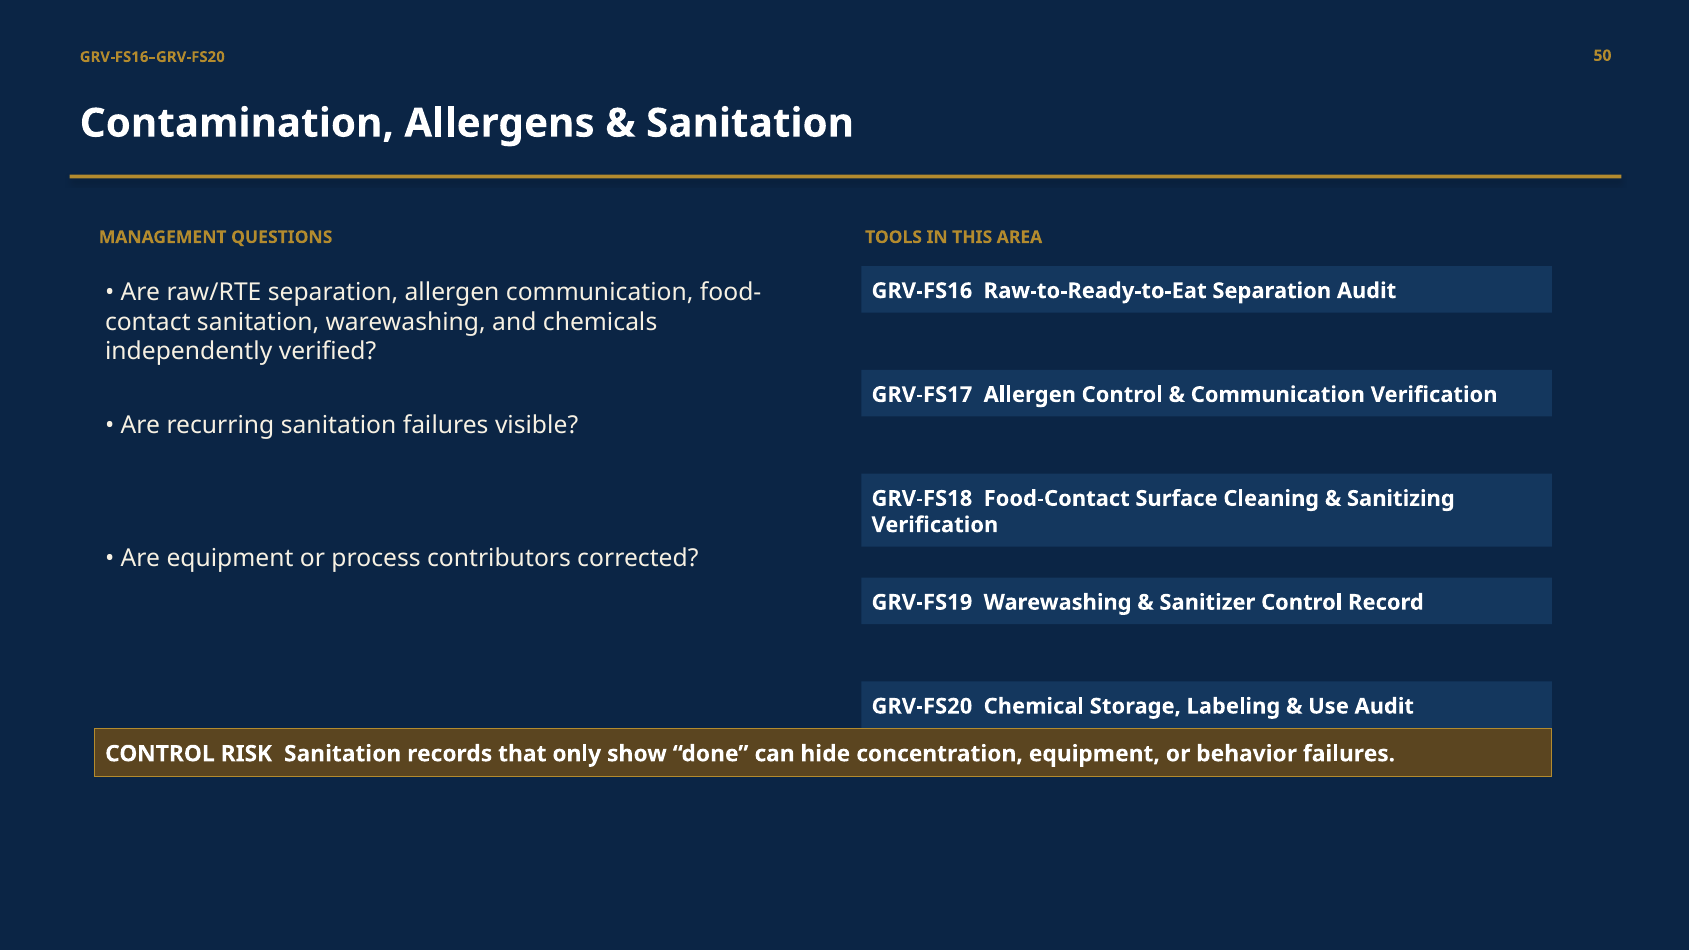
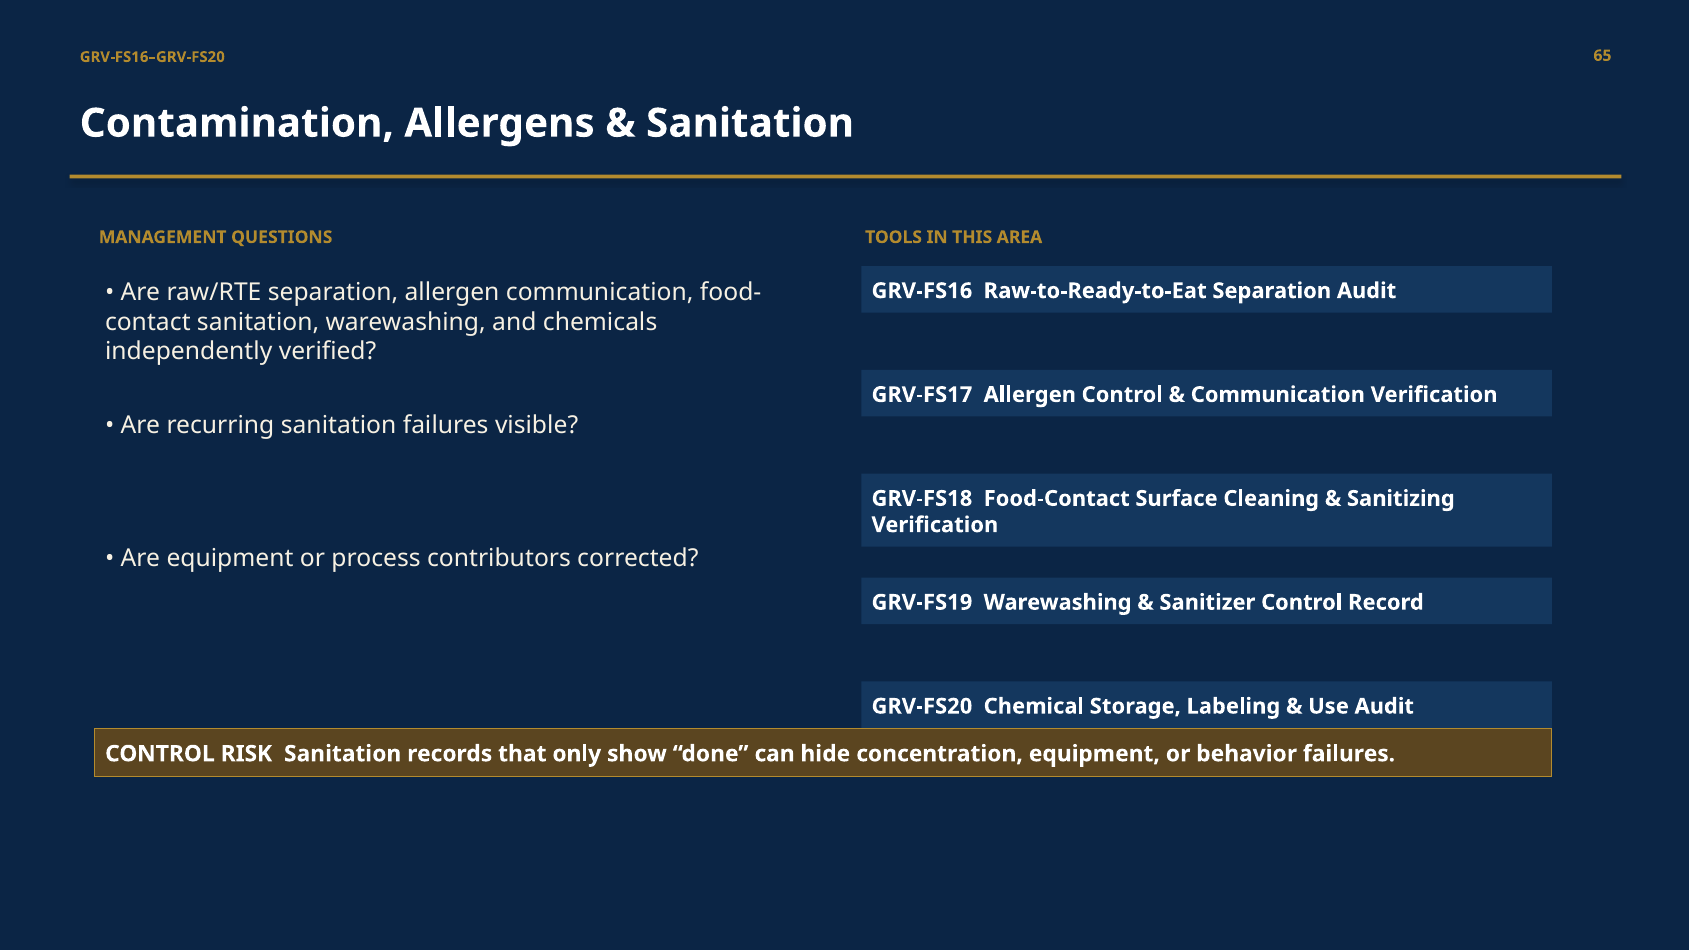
50: 50 -> 65 (1602, 56)
